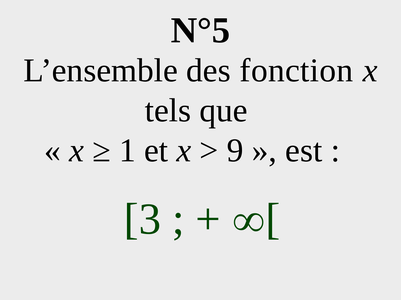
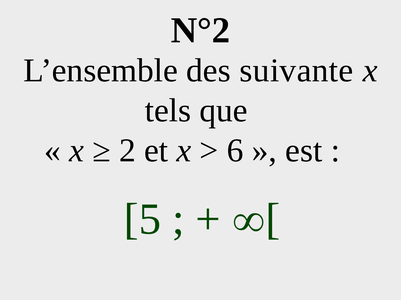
N°5: N°5 -> N°2 (200, 30)
fonction: fonction -> suivante (296, 71)
1: 1 -> 2 (127, 151)
9: 9 -> 6 (235, 151)
3: 3 -> 5 (142, 220)
